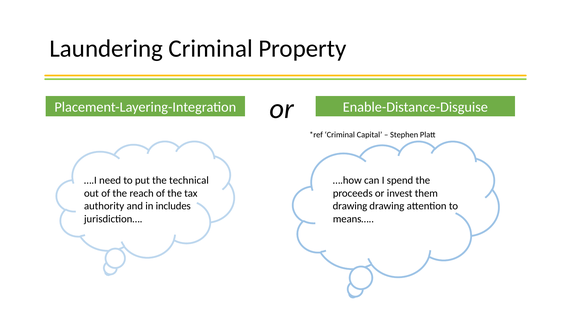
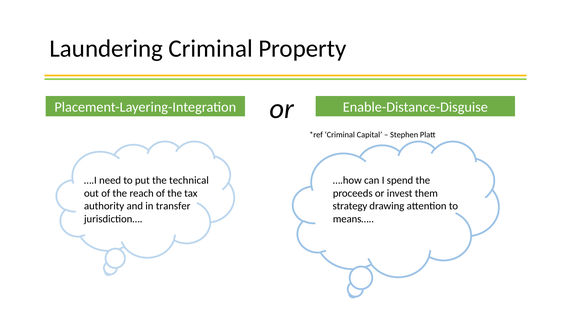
includes: includes -> transfer (173, 206)
drawing: drawing -> strategy (350, 206)
